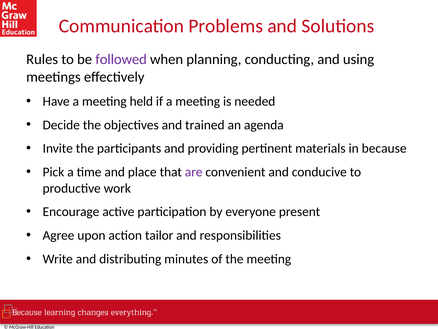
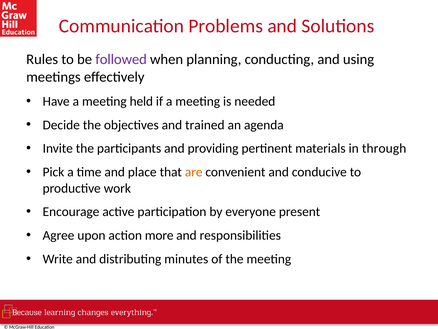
because: because -> through (384, 148)
are colour: purple -> orange (194, 172)
tailor: tailor -> more (159, 235)
